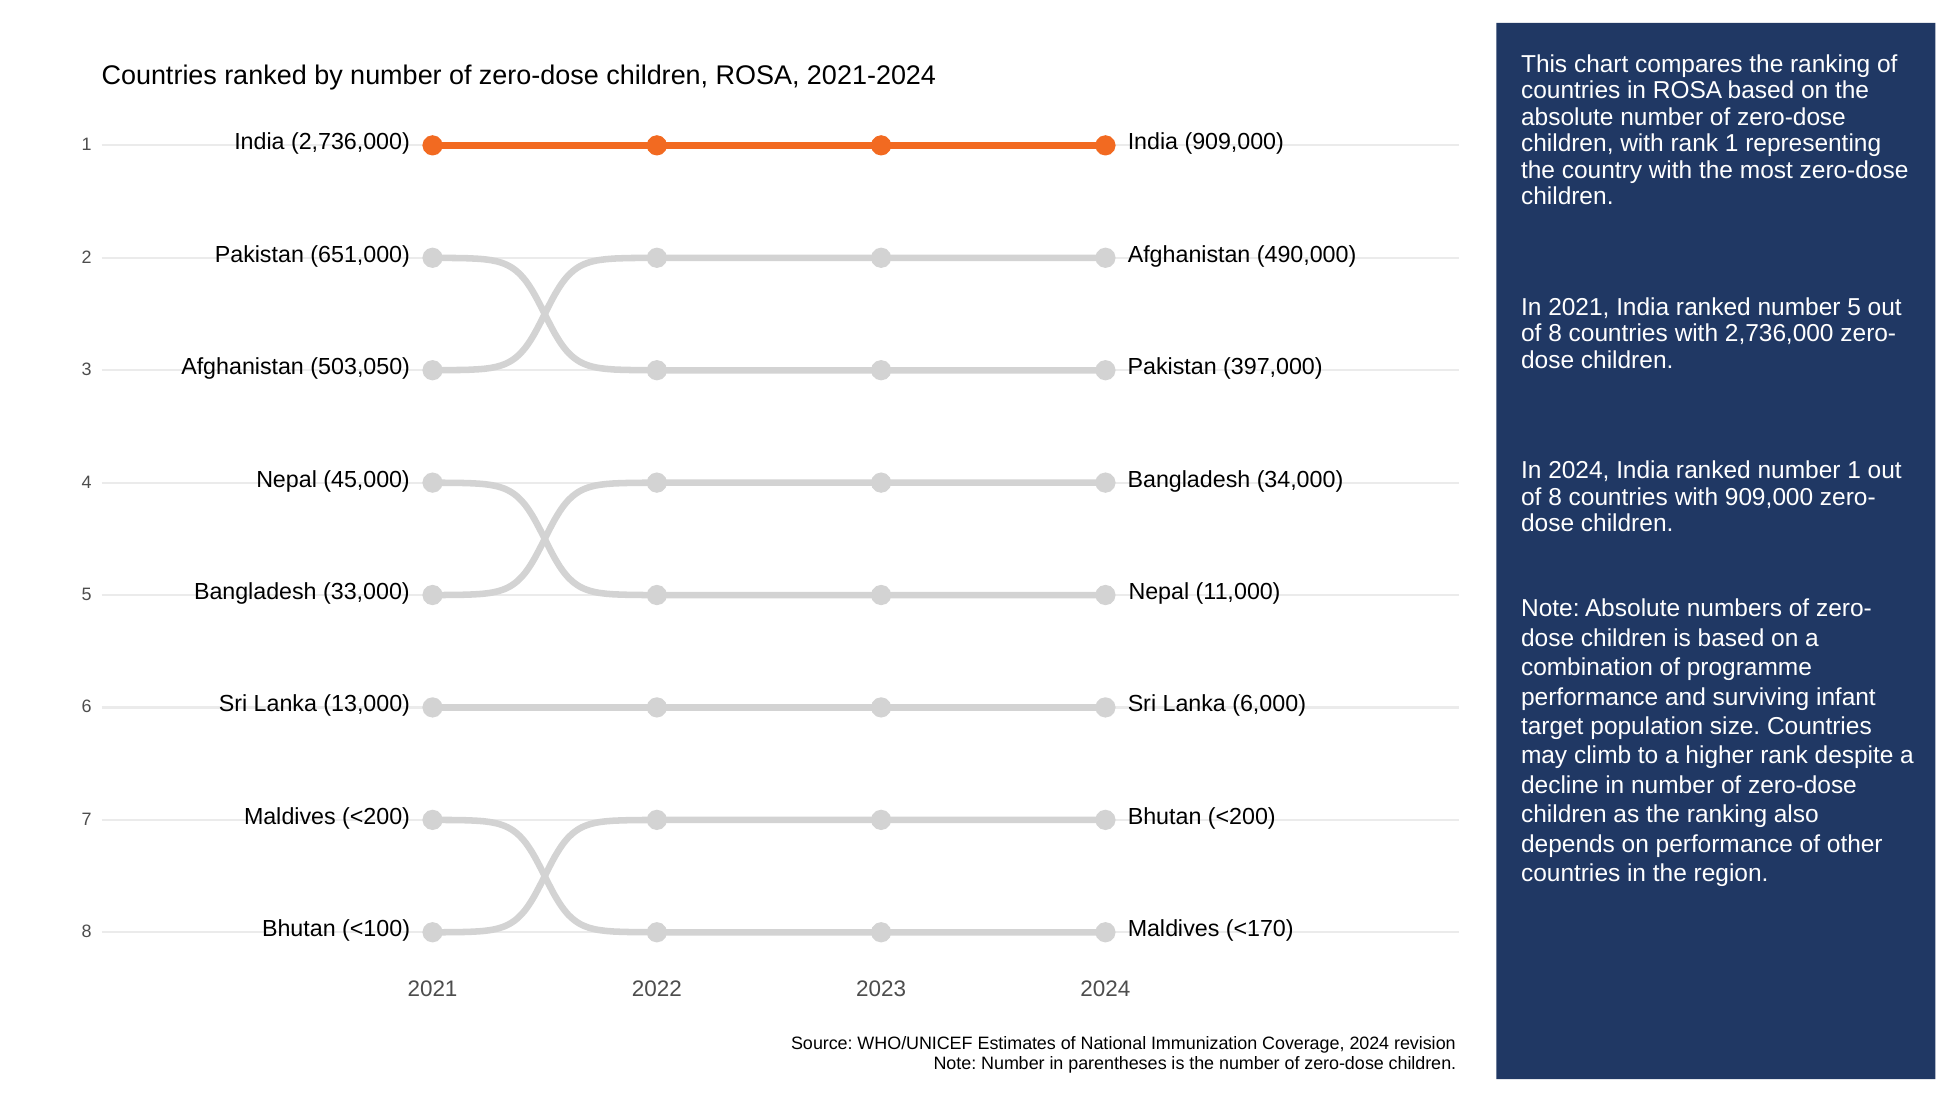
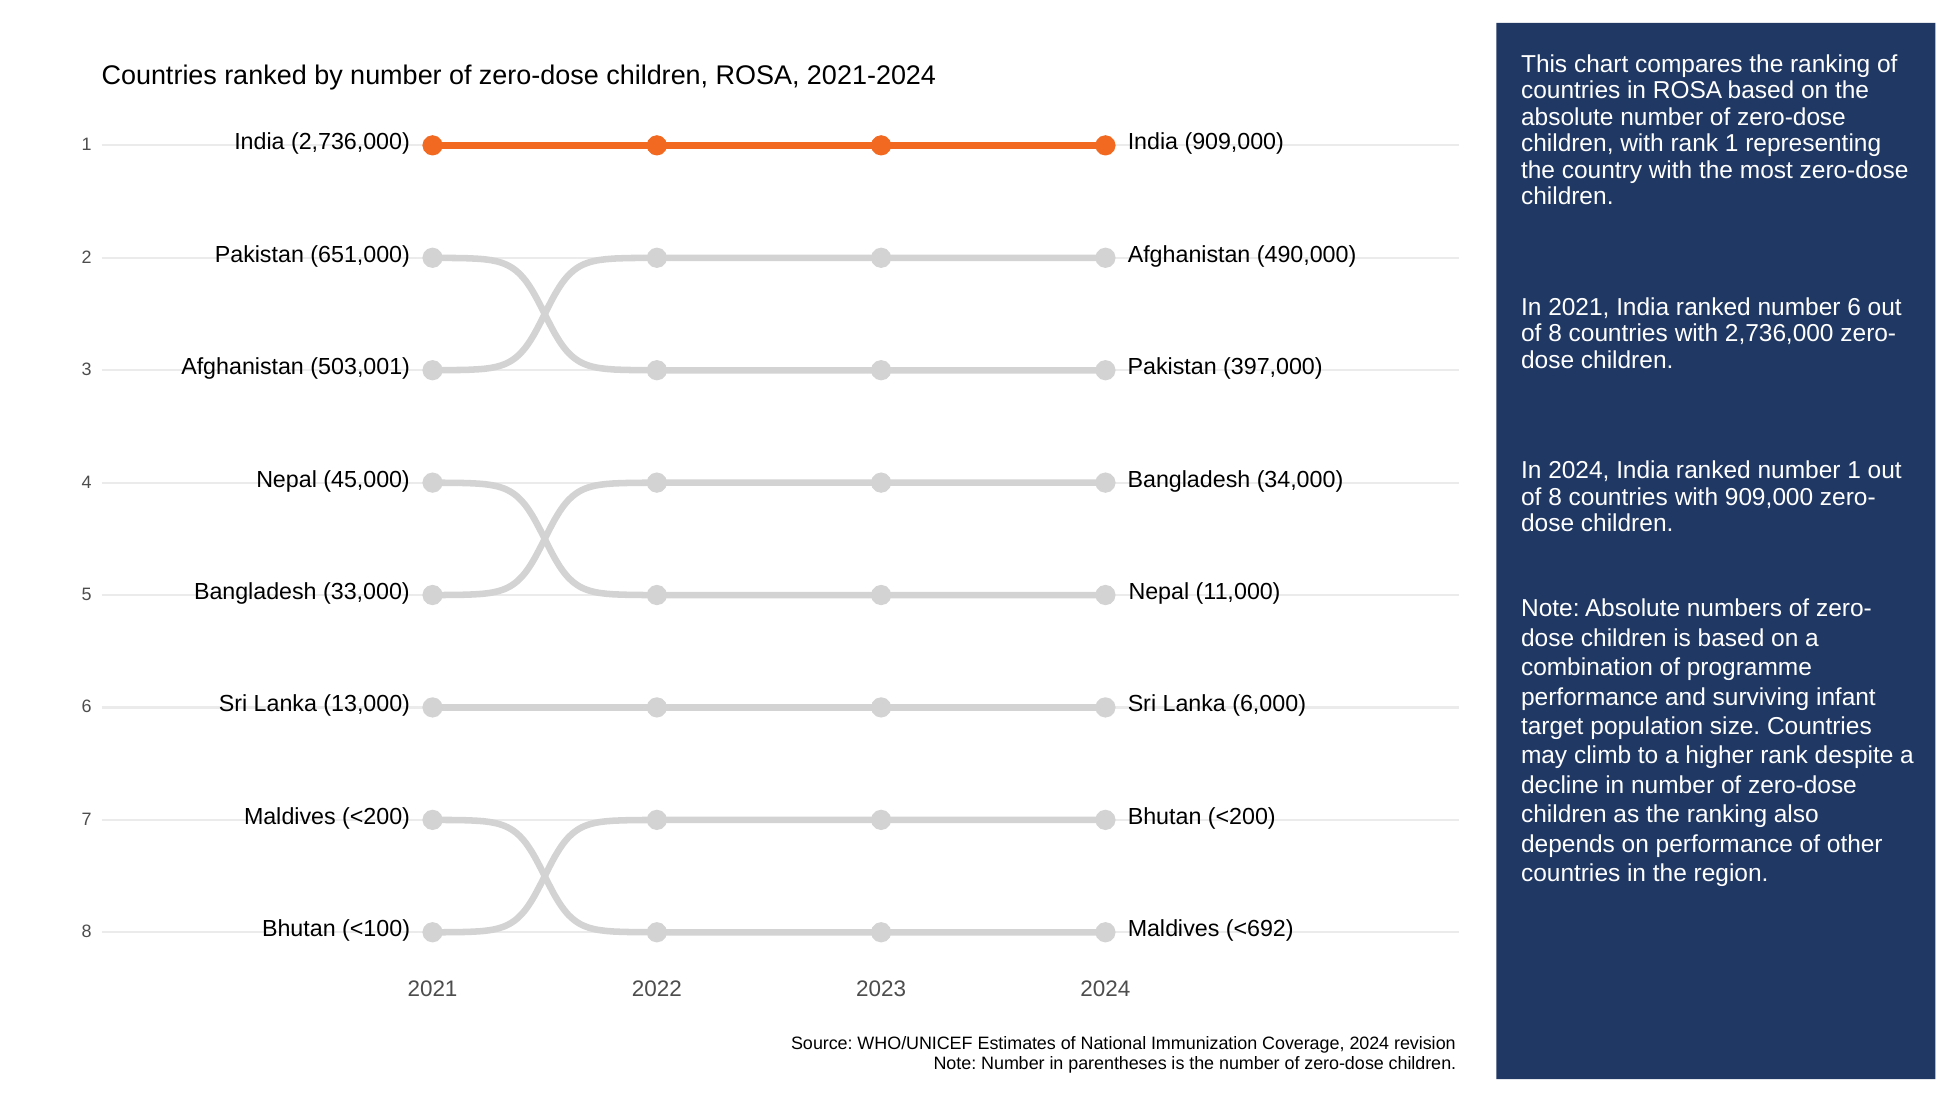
number 5: 5 -> 6 (1854, 307)
503,050: 503,050 -> 503,001 (360, 367)
<170: <170 -> <692 (1260, 929)
